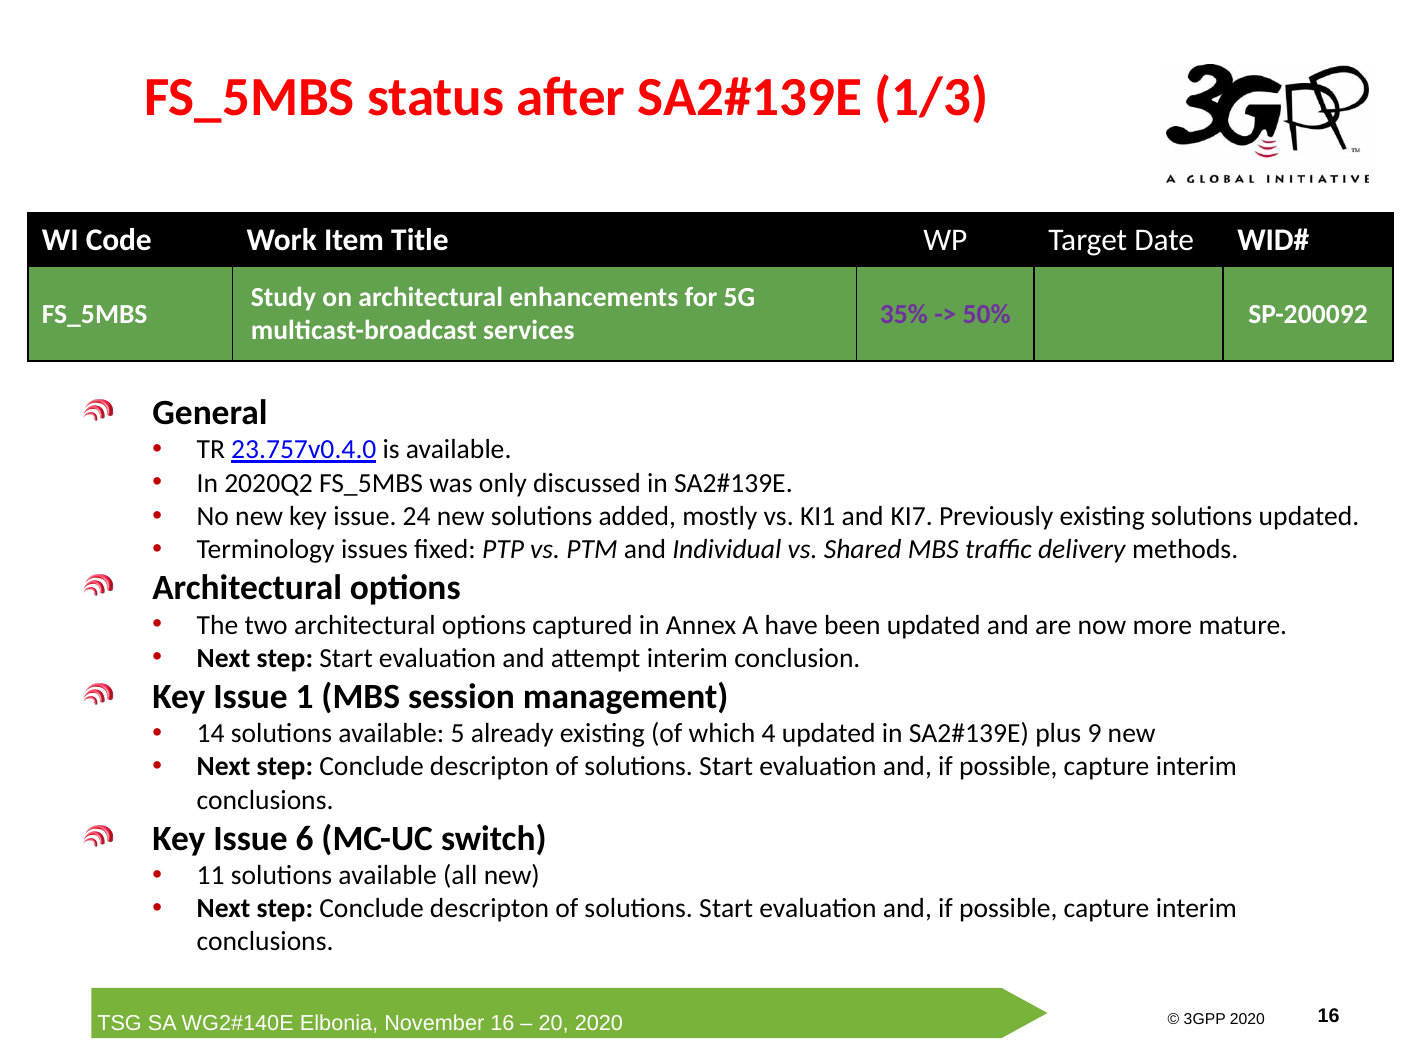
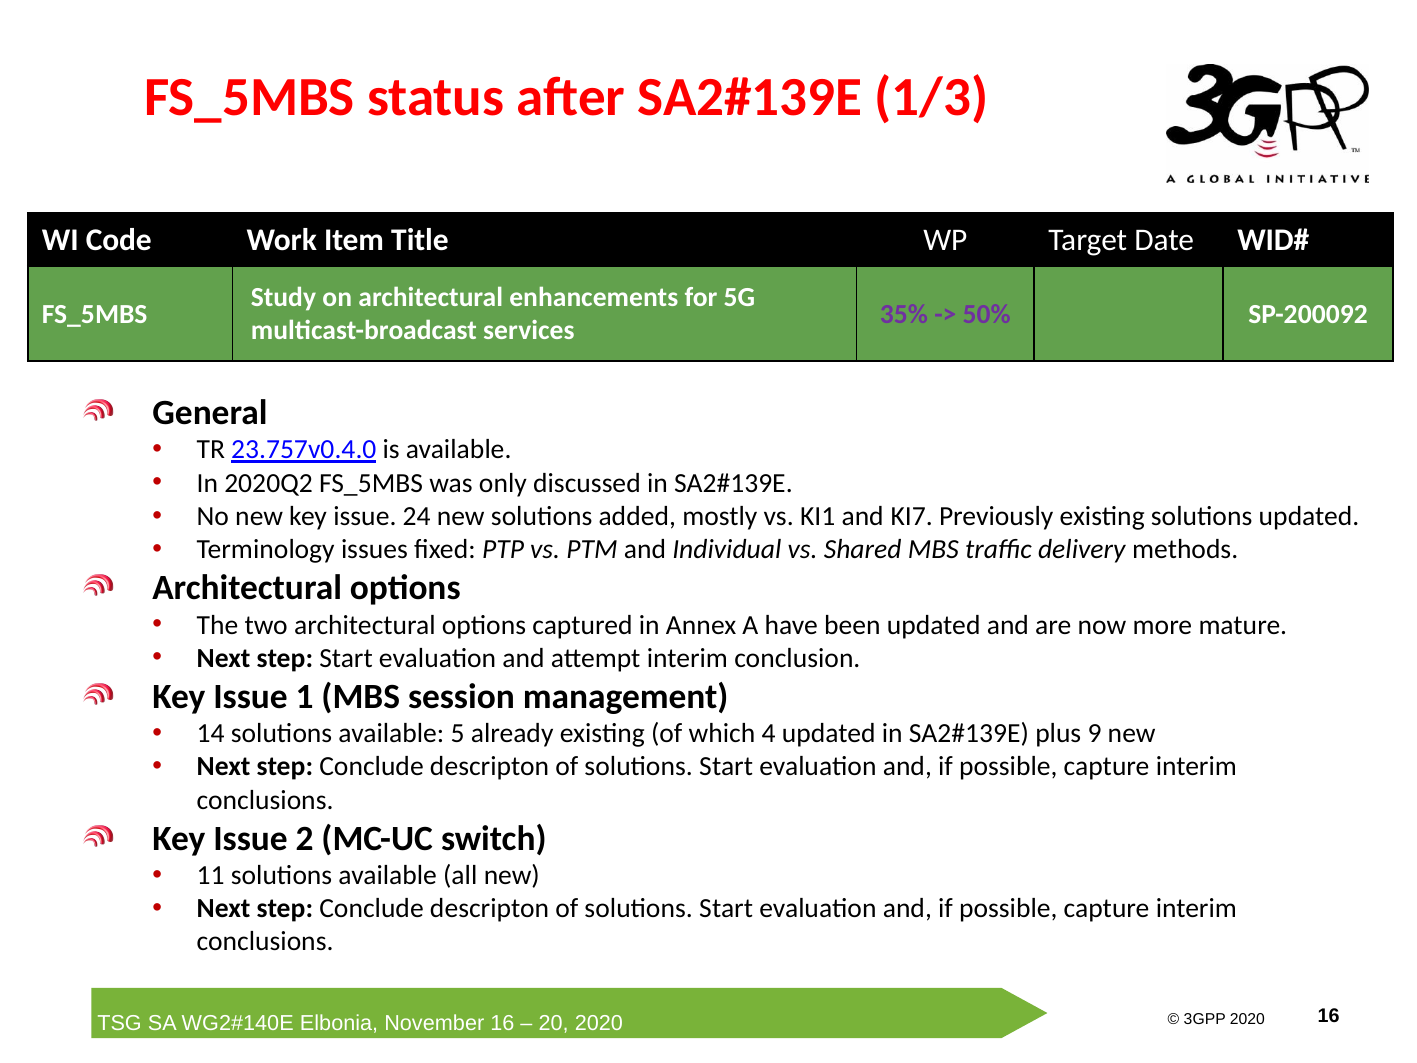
6: 6 -> 2 (305, 838)
